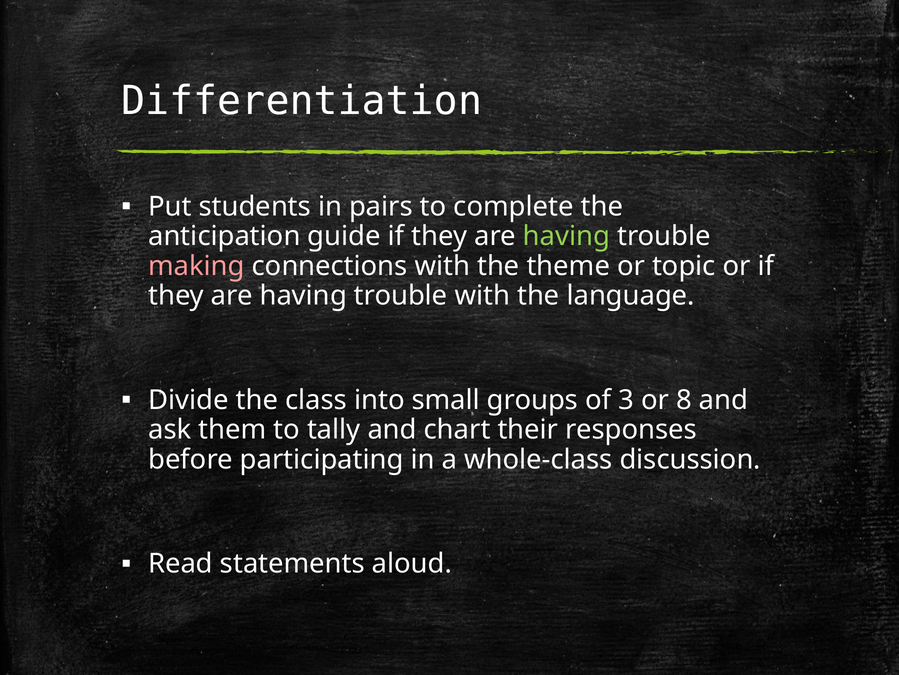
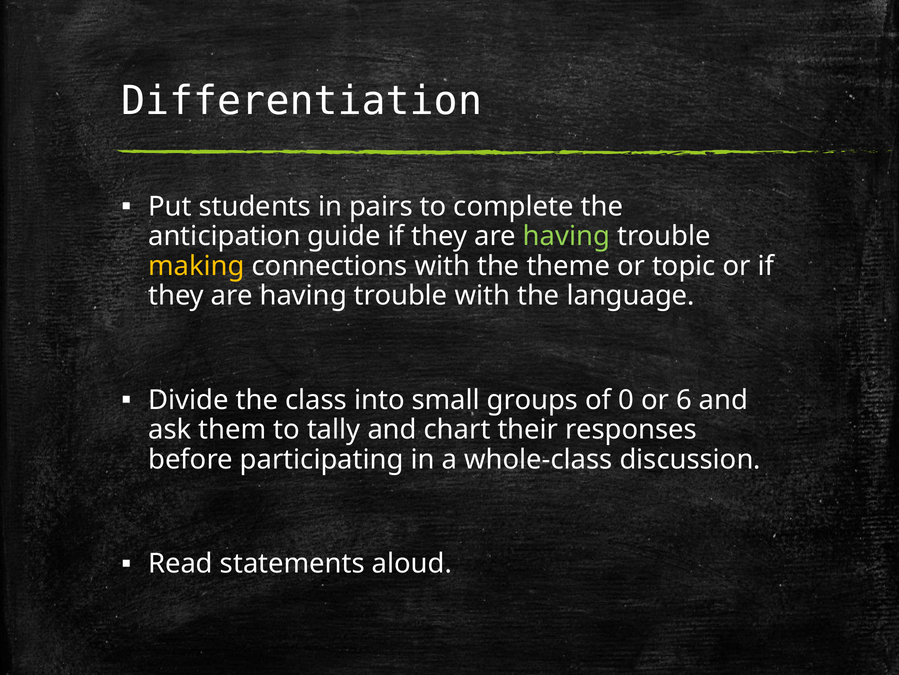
making colour: pink -> yellow (197, 266)
3: 3 -> 0 (626, 400)
8: 8 -> 6 (684, 400)
